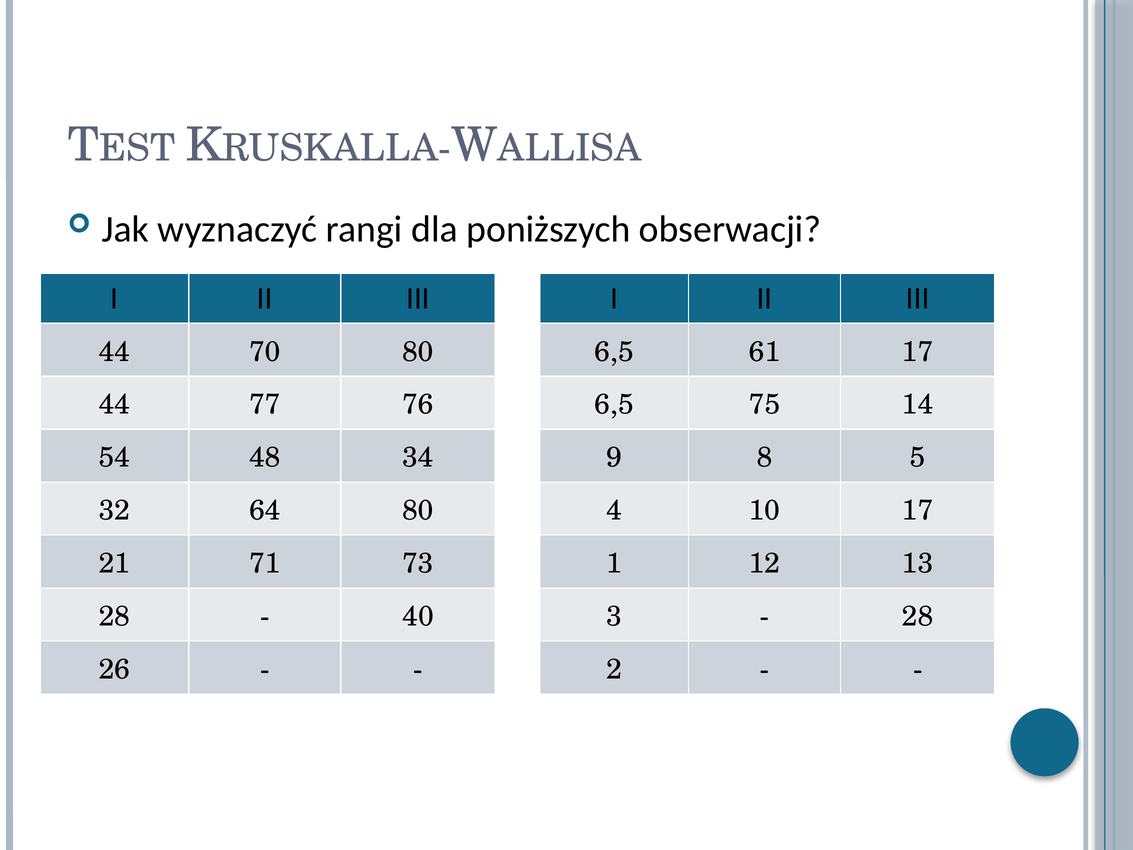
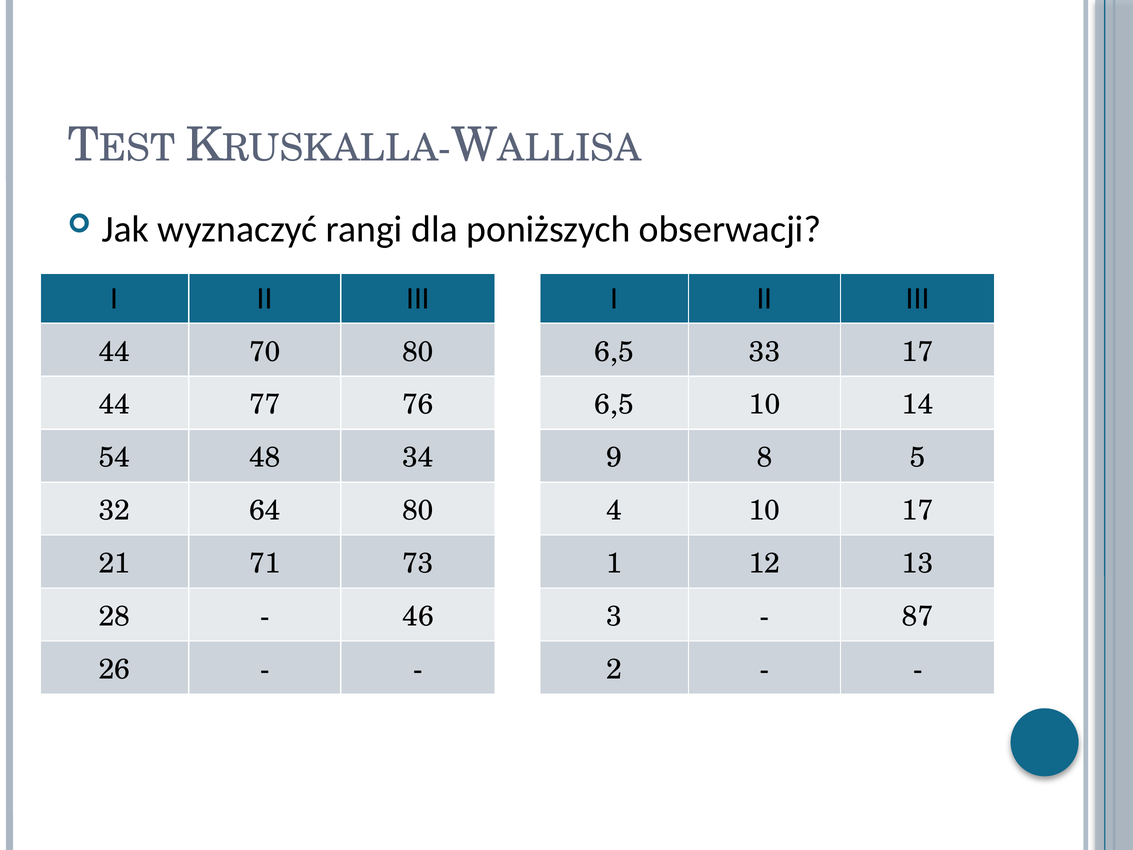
61: 61 -> 33 (765, 352)
6,5 75: 75 -> 10 (765, 405)
40: 40 -> 46 (418, 616)
28: 28 -> 87 (918, 616)
